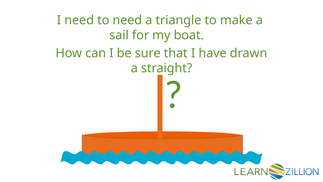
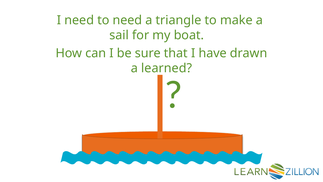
straight: straight -> learned (167, 68)
